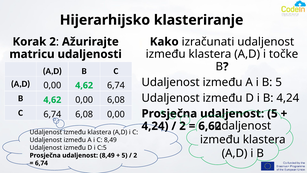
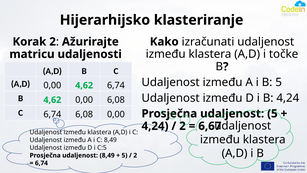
6,62: 6,62 -> 6,67 (210, 126)
